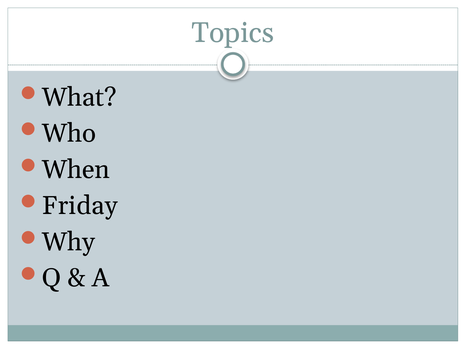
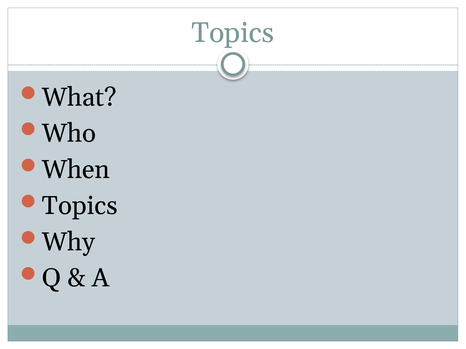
Friday: Friday -> Topics (80, 206)
